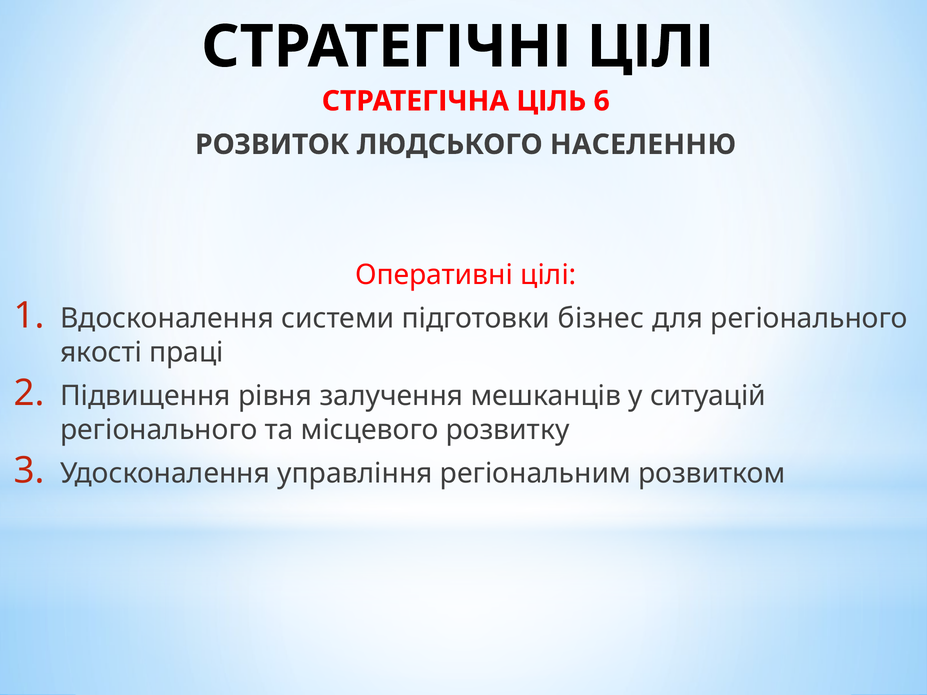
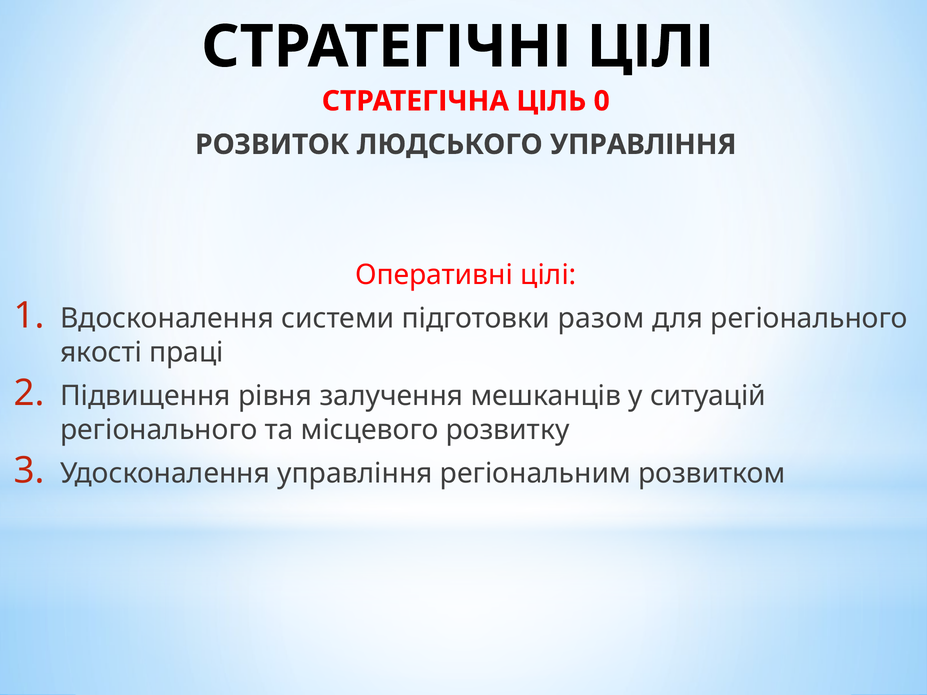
6: 6 -> 0 (602, 101)
ЛЮДСЬКОГО НАСЕЛЕННЮ: НАСЕЛЕННЮ -> УПРАВЛІННЯ (643, 145)
бізнес: бізнес -> разом (601, 319)
